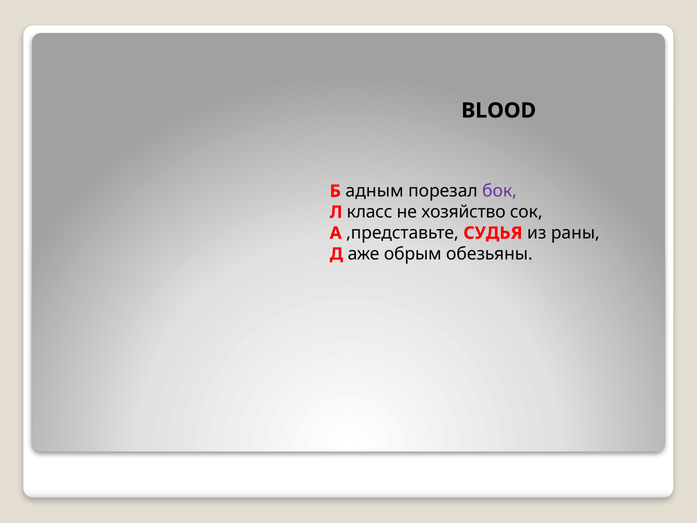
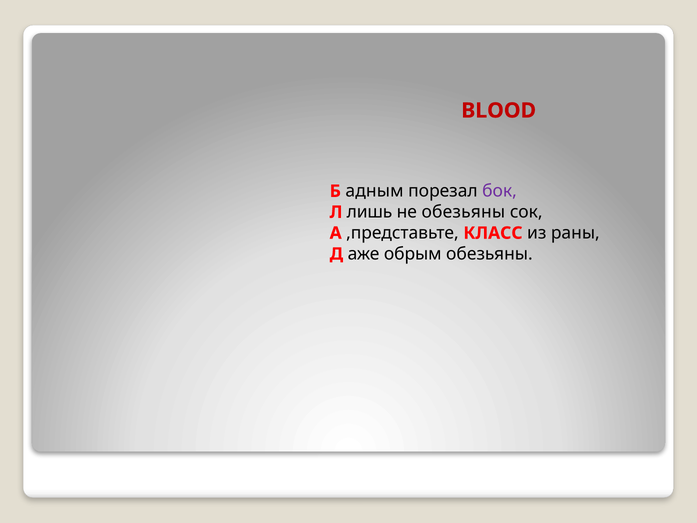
BLOOD colour: black -> red (499, 111)
класс: класс -> лишь (370, 212)
не хозяйство: хозяйство -> обезьяны (463, 212)
СУДЬЯ: СУДЬЯ -> КЛАСС (493, 233)
